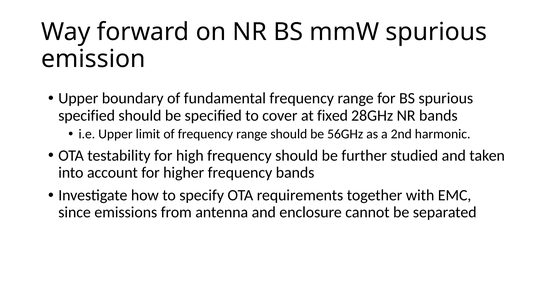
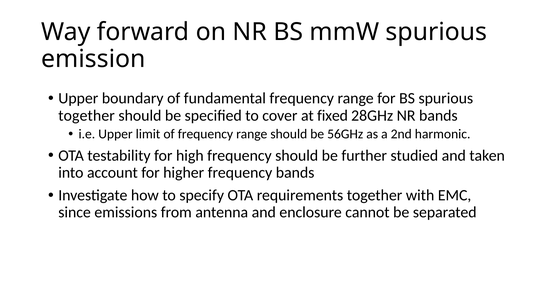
specified: specified -> together (87, 115)
